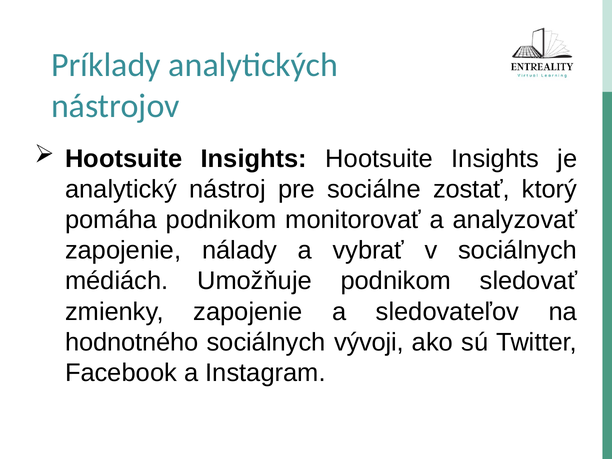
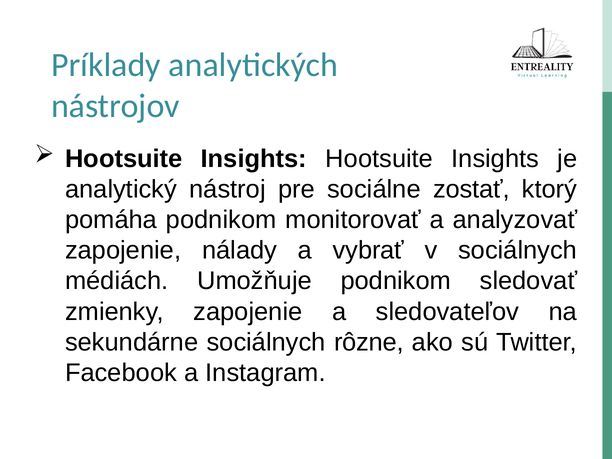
hodnotného: hodnotného -> sekundárne (132, 342)
vývoji: vývoji -> rôzne (369, 342)
